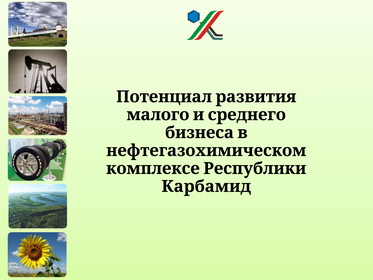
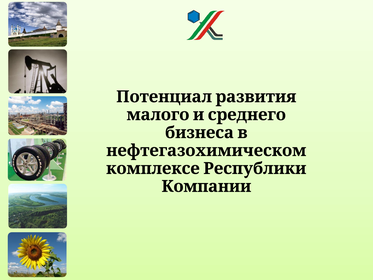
Карбамид: Карбамид -> Компании (206, 186)
